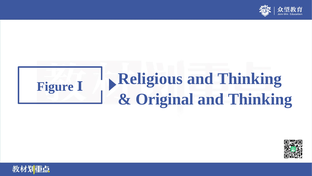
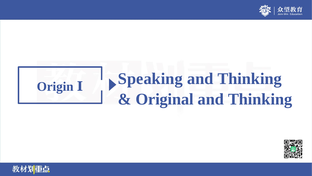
Figure: Figure -> Origin (55, 86)
Religious: Religious -> Speaking (150, 78)
